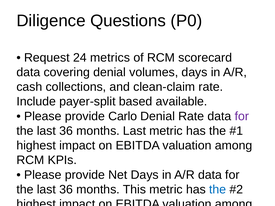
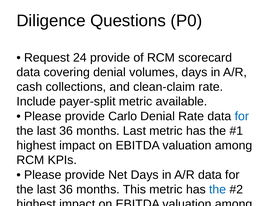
24 metrics: metrics -> provide (110, 58)
payer-split based: based -> metric (136, 102)
for colour: purple -> blue (242, 116)
